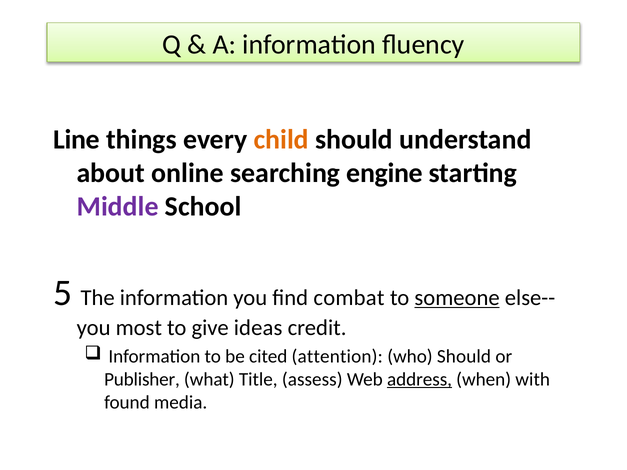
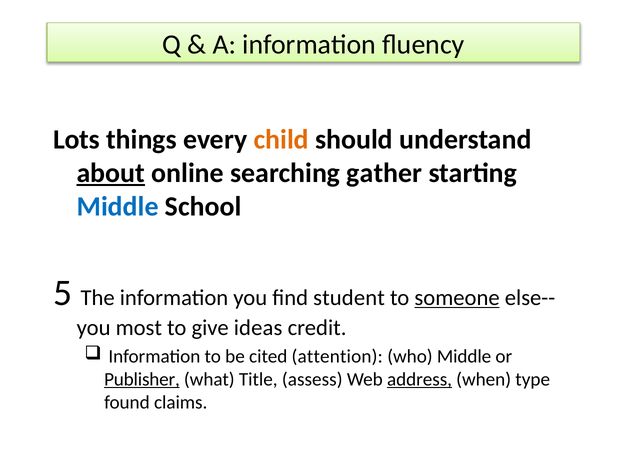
Line: Line -> Lots (77, 140)
about underline: none -> present (111, 173)
engine: engine -> gather (384, 173)
Middle colour: purple -> blue (118, 207)
combat: combat -> student (349, 298)
who Should: Should -> Middle (464, 357)
Publisher underline: none -> present (142, 380)
with: with -> type (533, 380)
media: media -> claims (181, 403)
